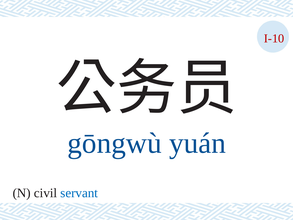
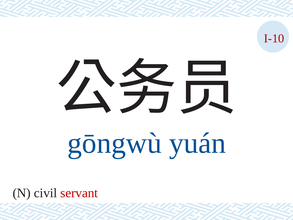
servant colour: blue -> red (79, 193)
